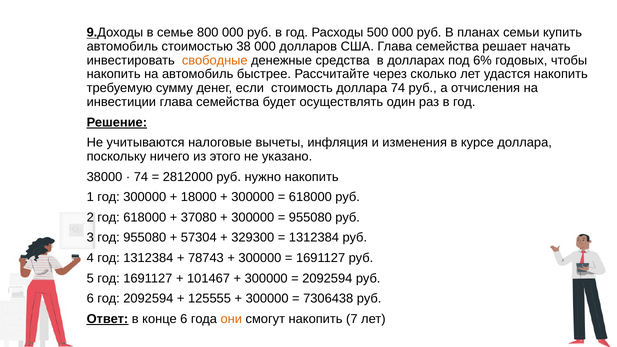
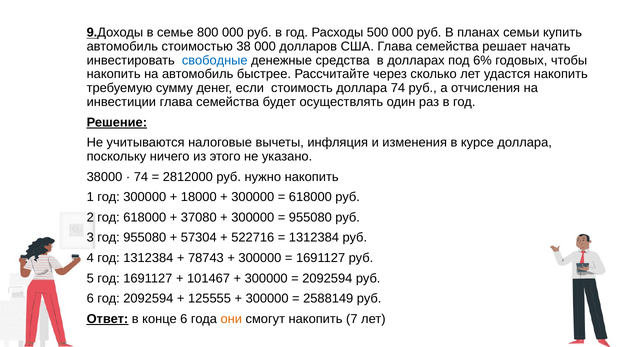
свободные colour: orange -> blue (215, 60)
329300: 329300 -> 522716 (253, 238)
7306438: 7306438 -> 2588149 (328, 299)
